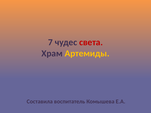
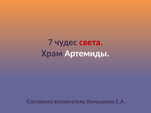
Артемиды colour: yellow -> white (87, 53)
